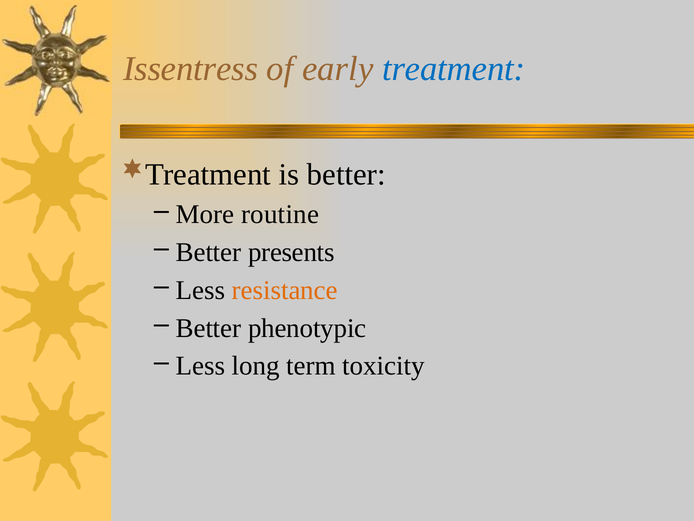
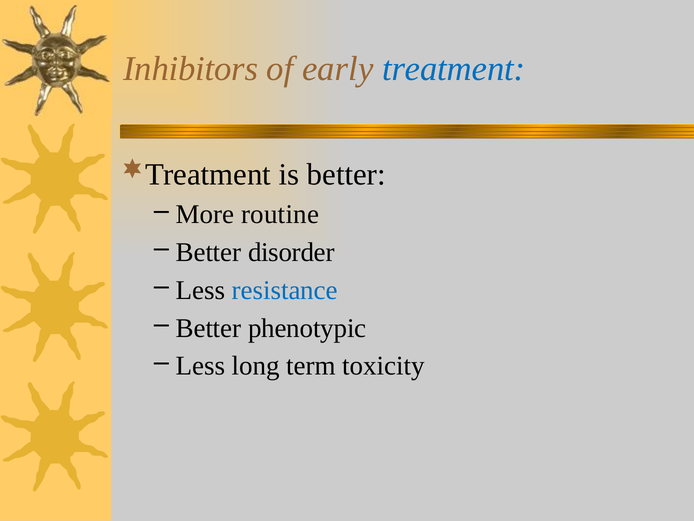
Issentress: Issentress -> Inhibitors (191, 69)
presents: presents -> disorder (291, 252)
resistance colour: orange -> blue (285, 290)
